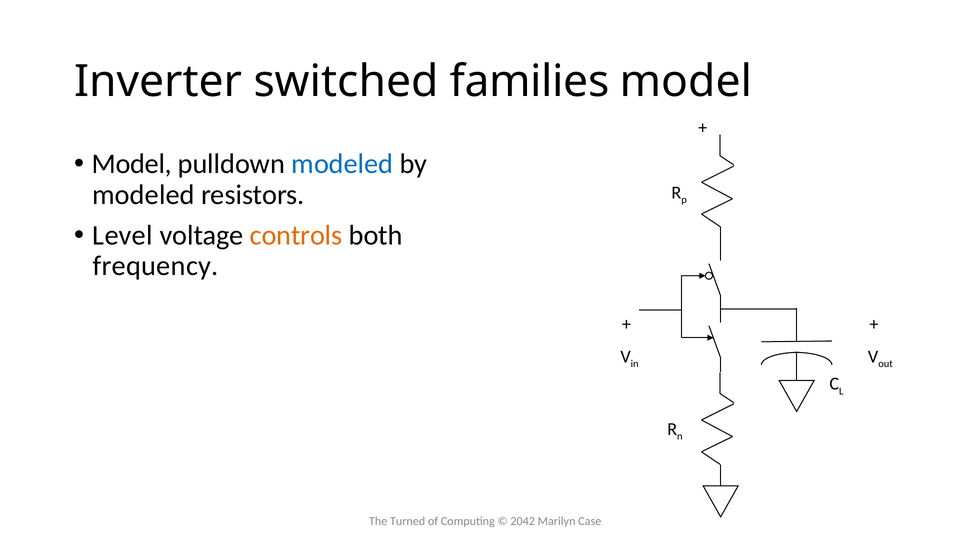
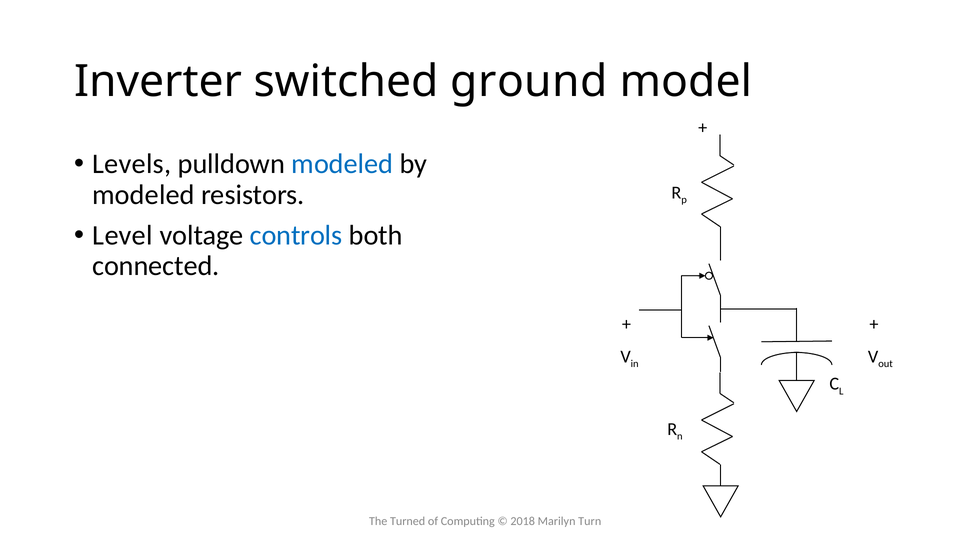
families: families -> ground (529, 82)
Model: Model -> Levels (132, 164)
controls colour: orange -> blue (296, 235)
frequency: frequency -> connected (156, 266)
2042: 2042 -> 2018 (523, 521)
Case: Case -> Turn (590, 521)
